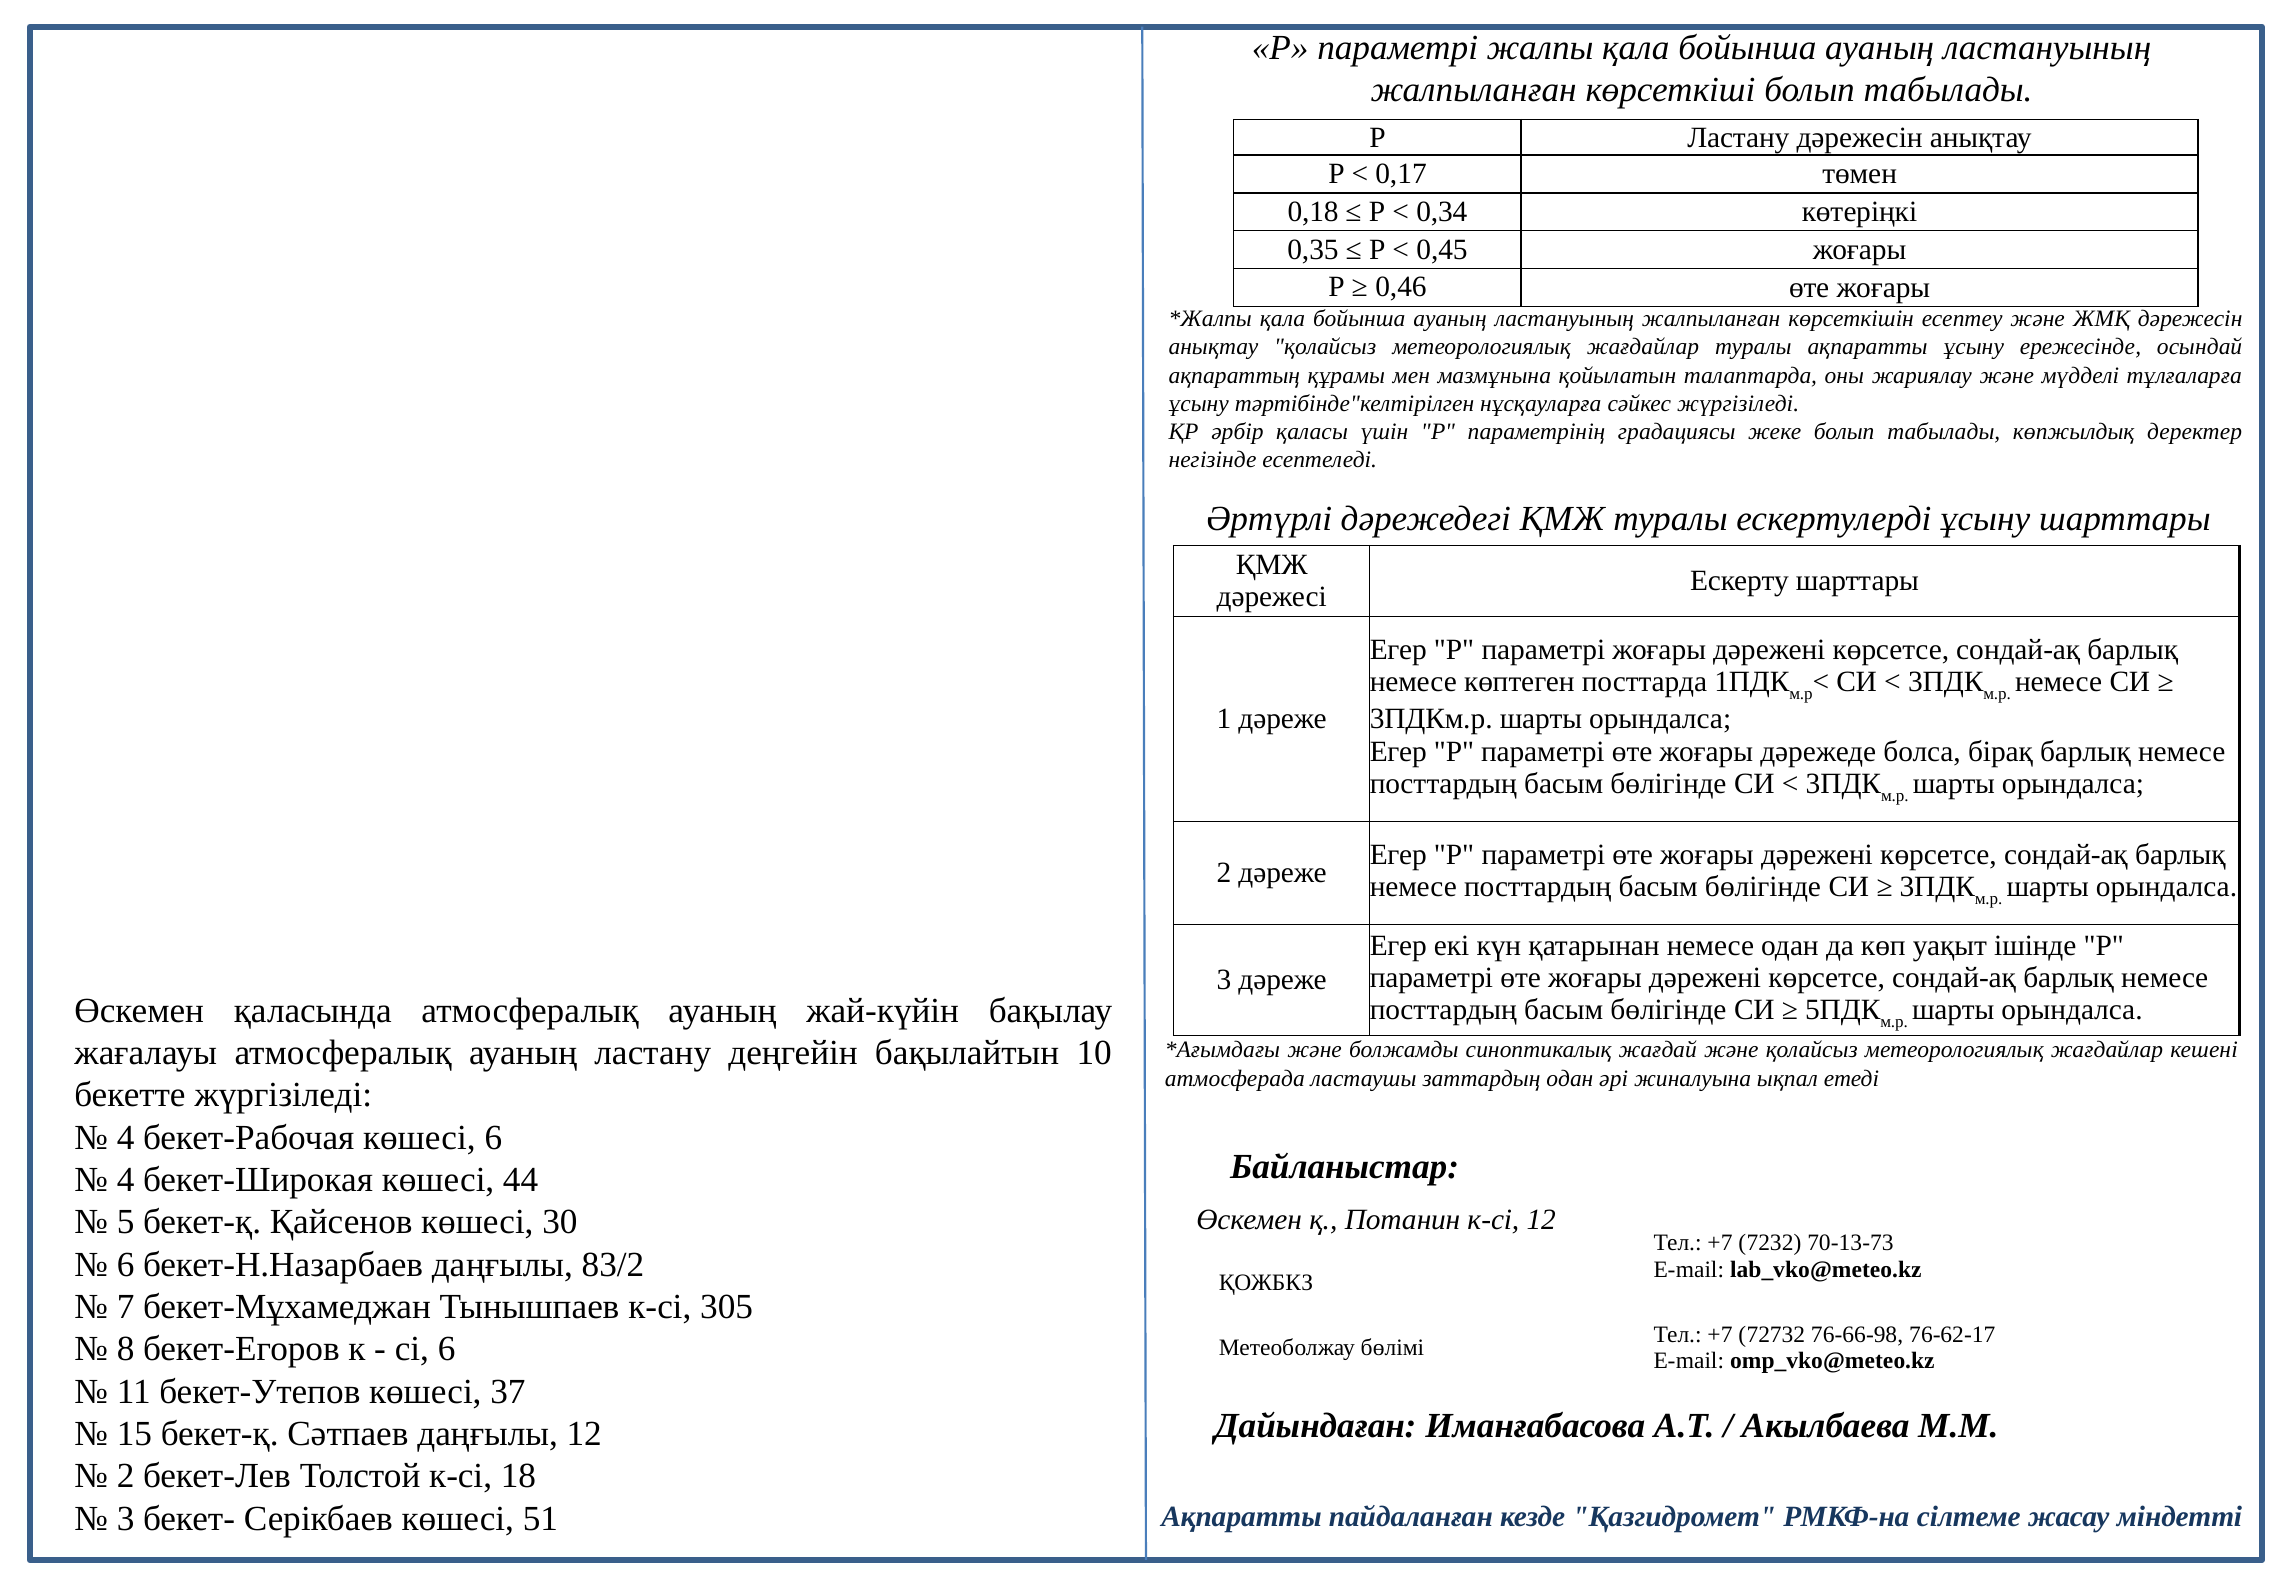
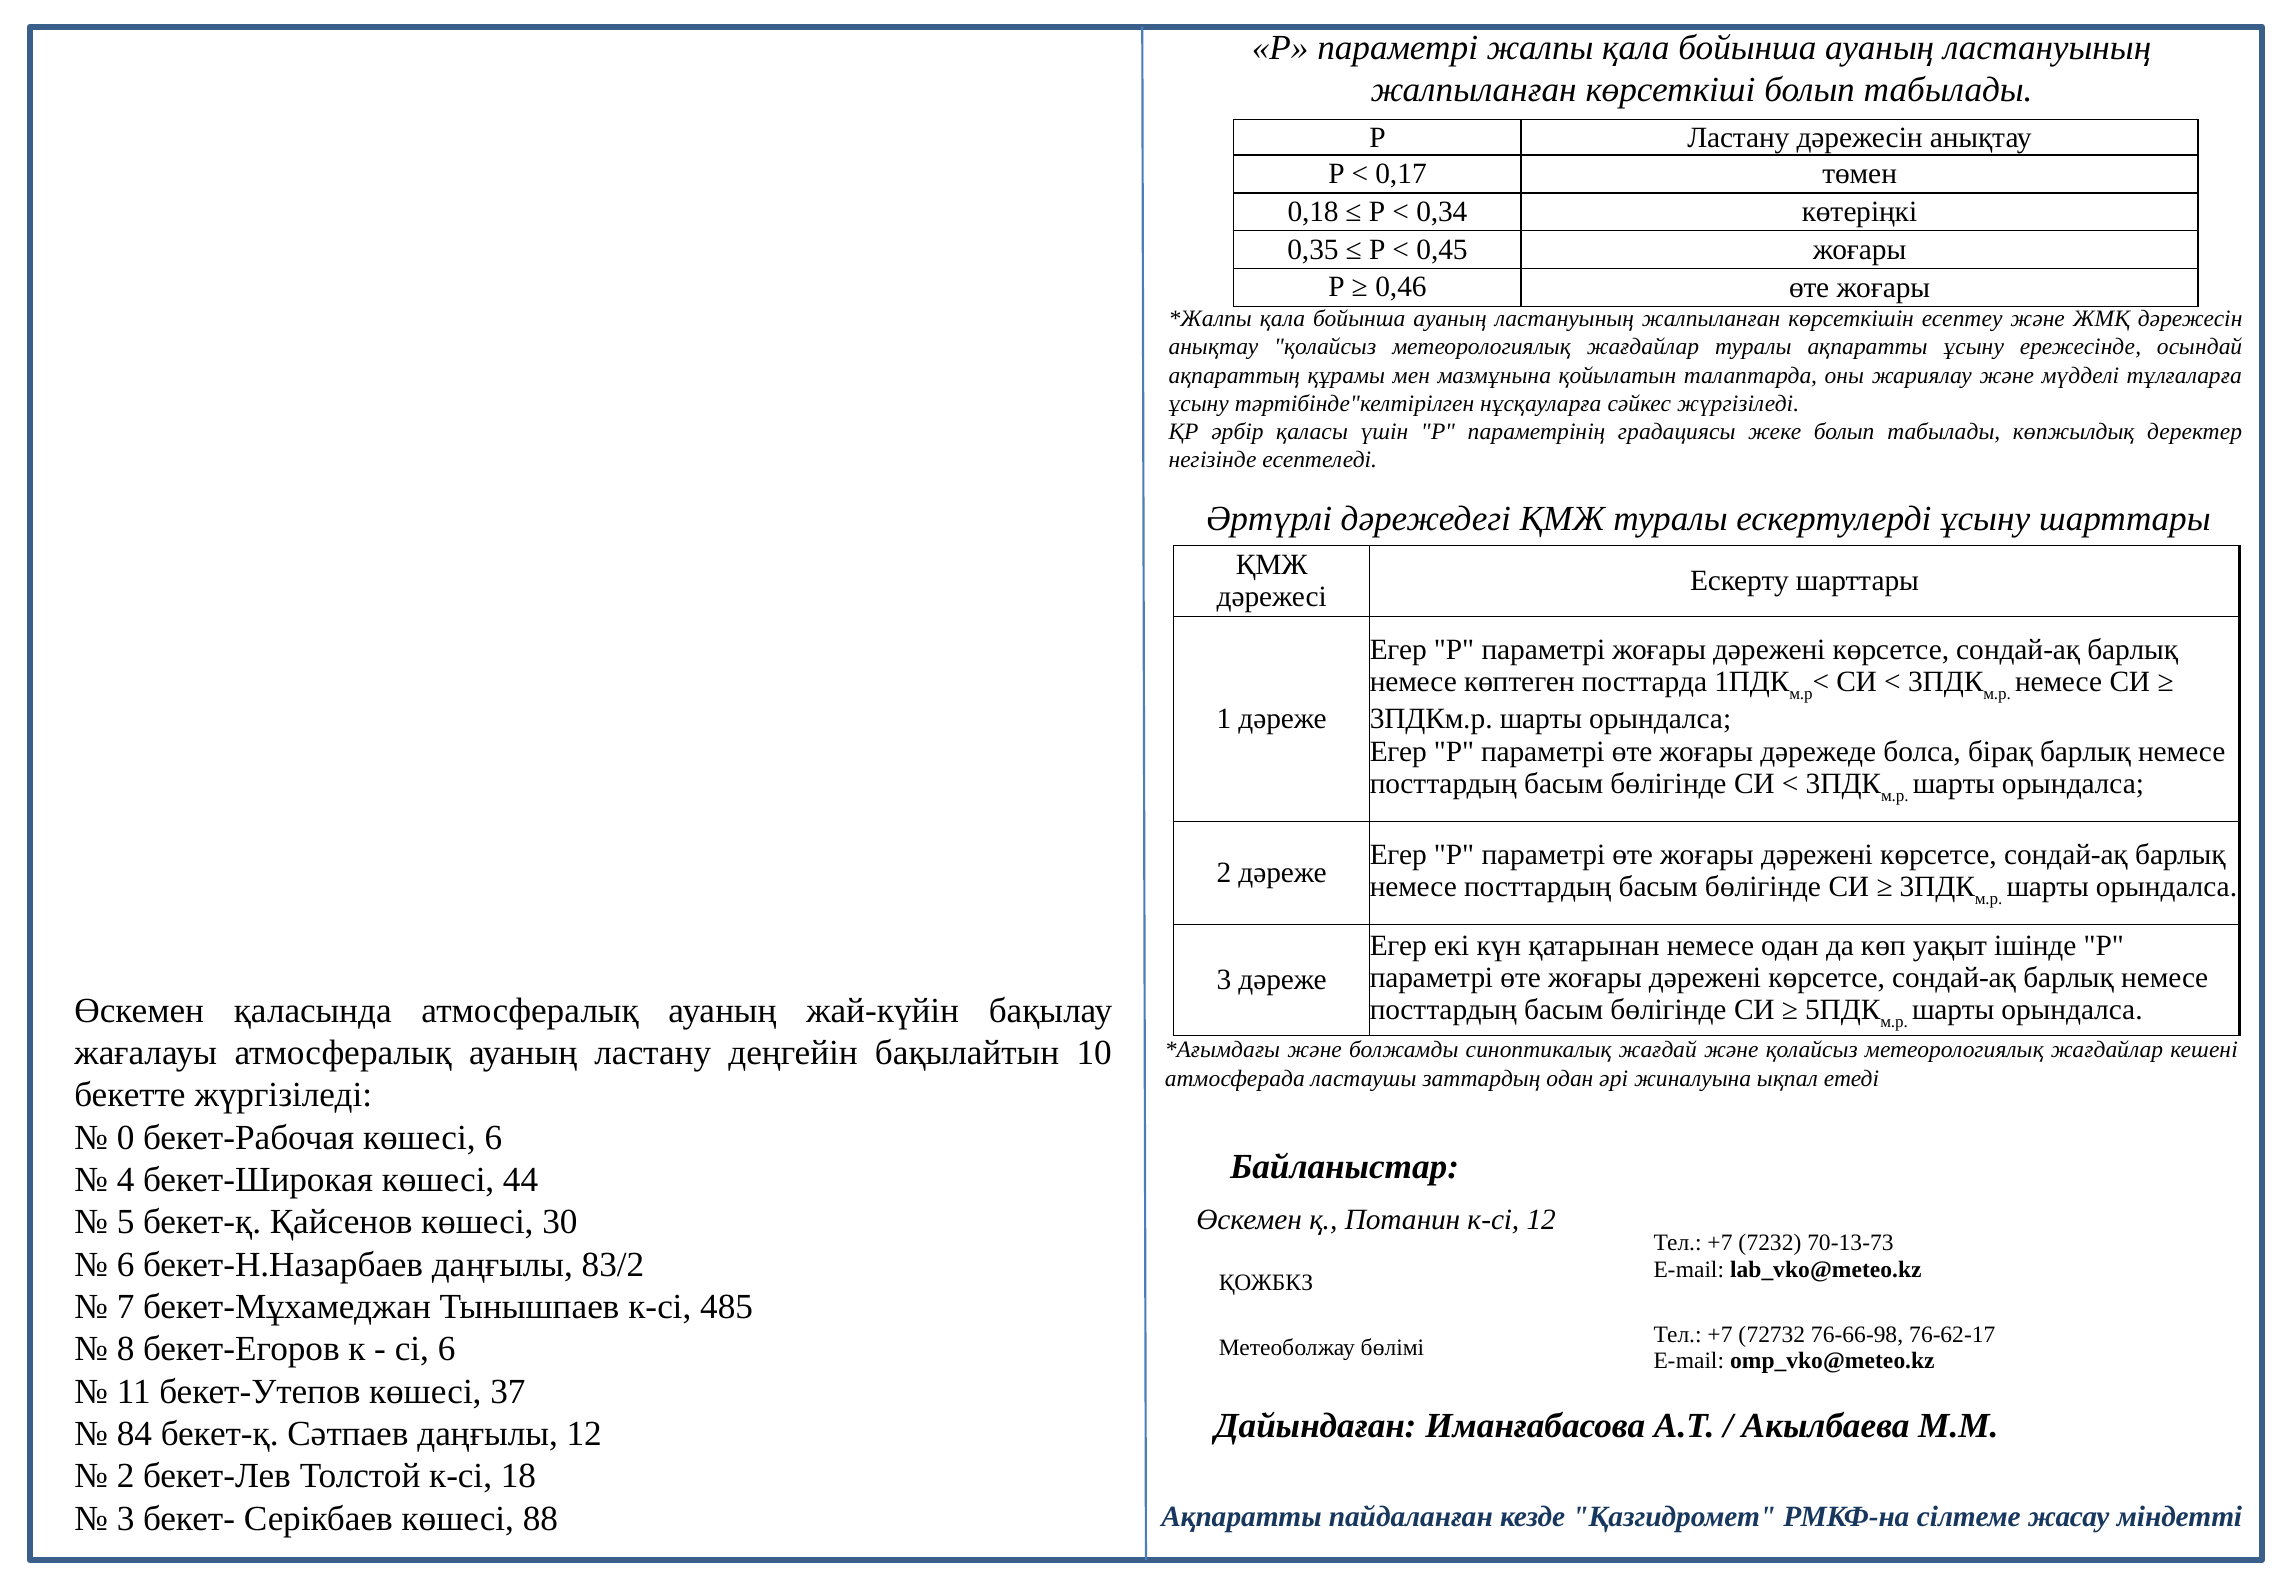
4: 4 -> 0 (126, 1137)
305: 305 -> 485 (727, 1307)
15: 15 -> 84 (134, 1434)
51: 51 -> 88 (540, 1518)
